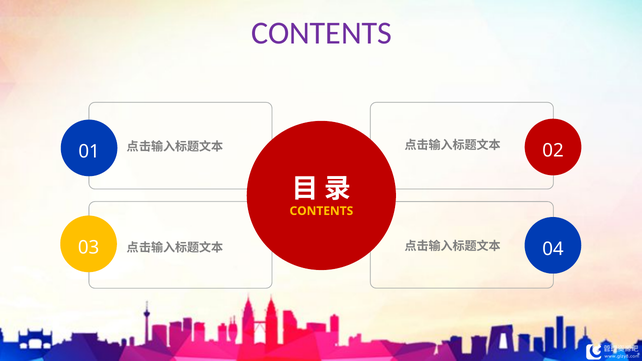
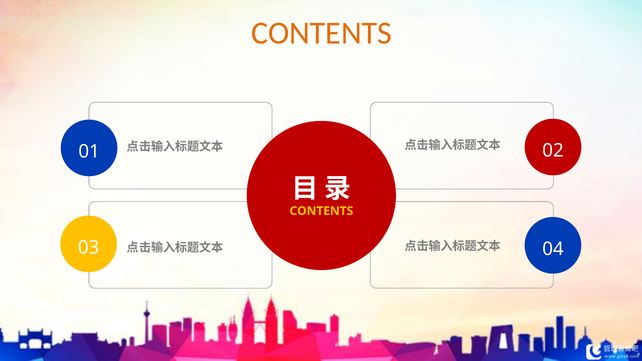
CONTENTS colour: purple -> orange (321, 33)
